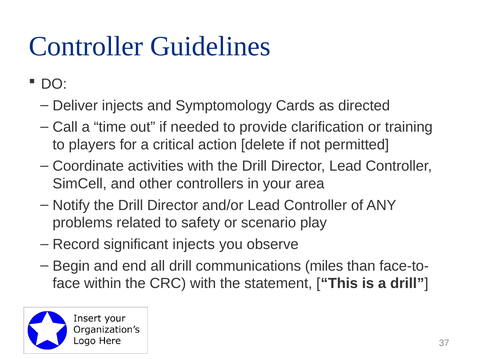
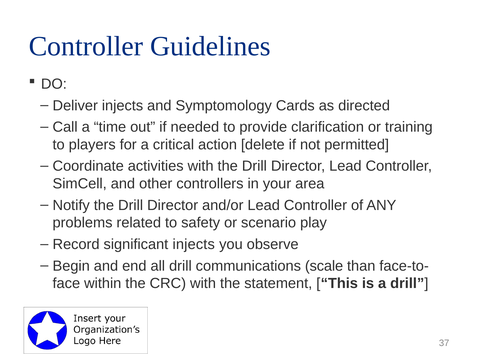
miles: miles -> scale (324, 265)
